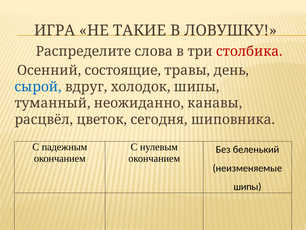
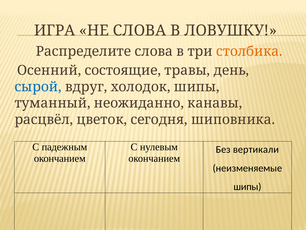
НЕ ТАКИЕ: ТАКИЕ -> СЛОВА (140, 30)
столбика colour: red -> orange (249, 51)
беленький: беленький -> вертикали (256, 149)
